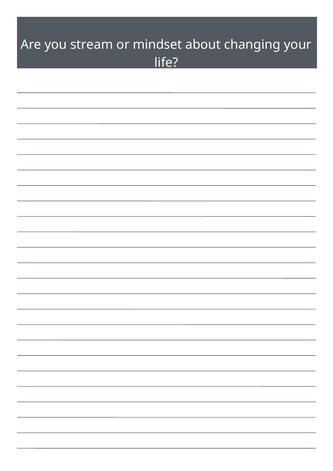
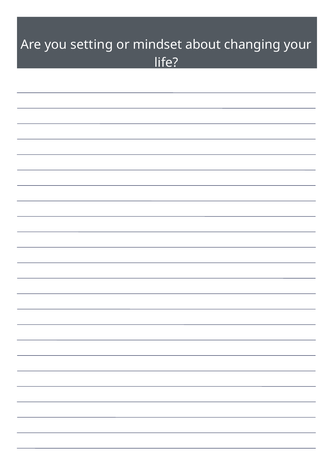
stream: stream -> setting (92, 45)
